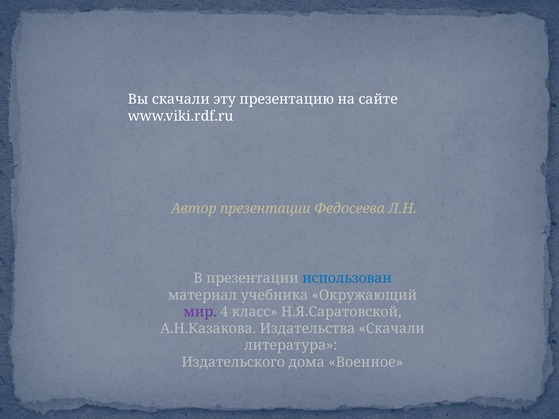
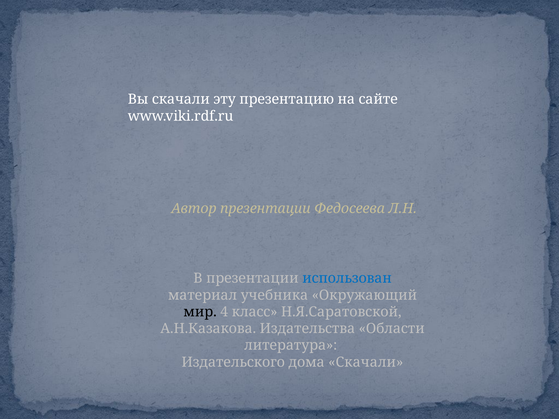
мир colour: purple -> black (200, 312)
Издательства Скачали: Скачали -> Области (392, 329)
дома Военное: Военное -> Скачали (366, 362)
